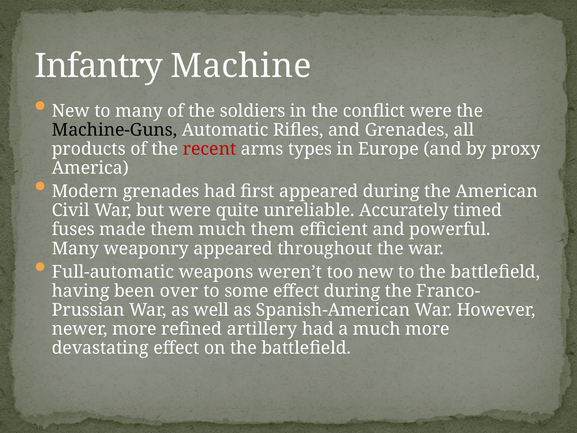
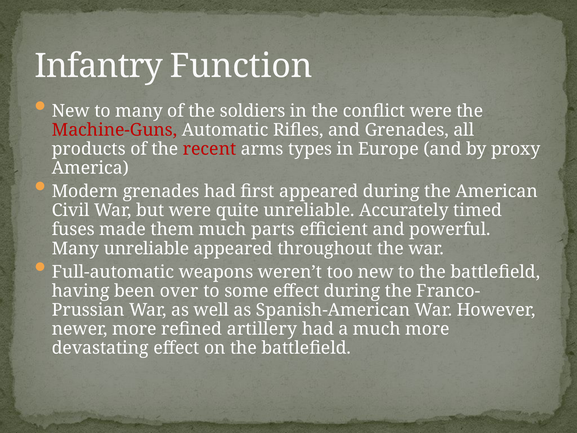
Machine: Machine -> Function (241, 66)
Machine-Guns colour: black -> red (115, 130)
much them: them -> parts (273, 229)
Many weaponry: weaponry -> unreliable (146, 248)
